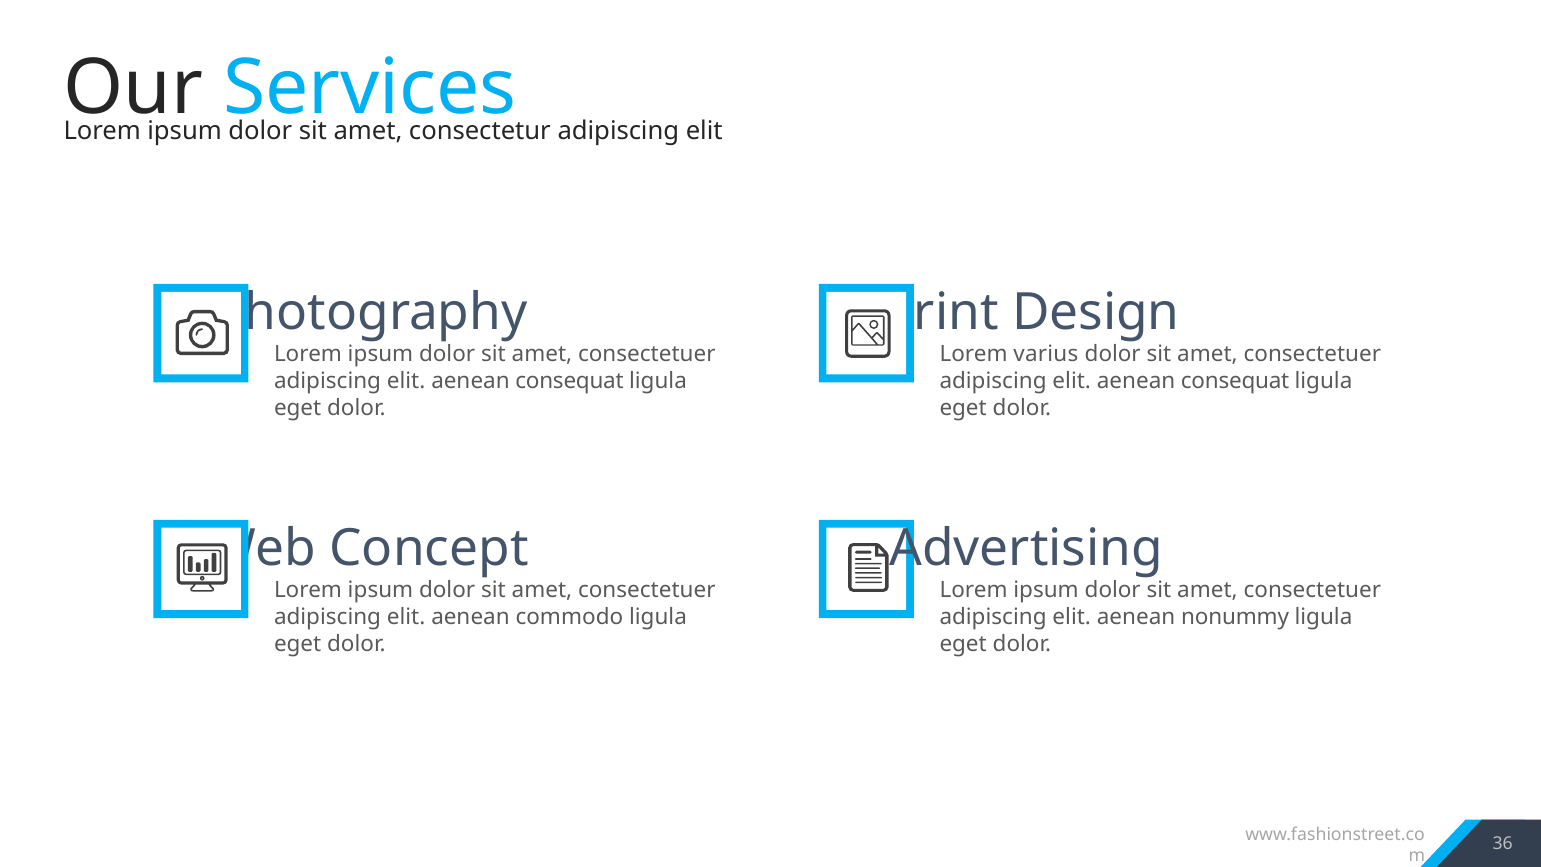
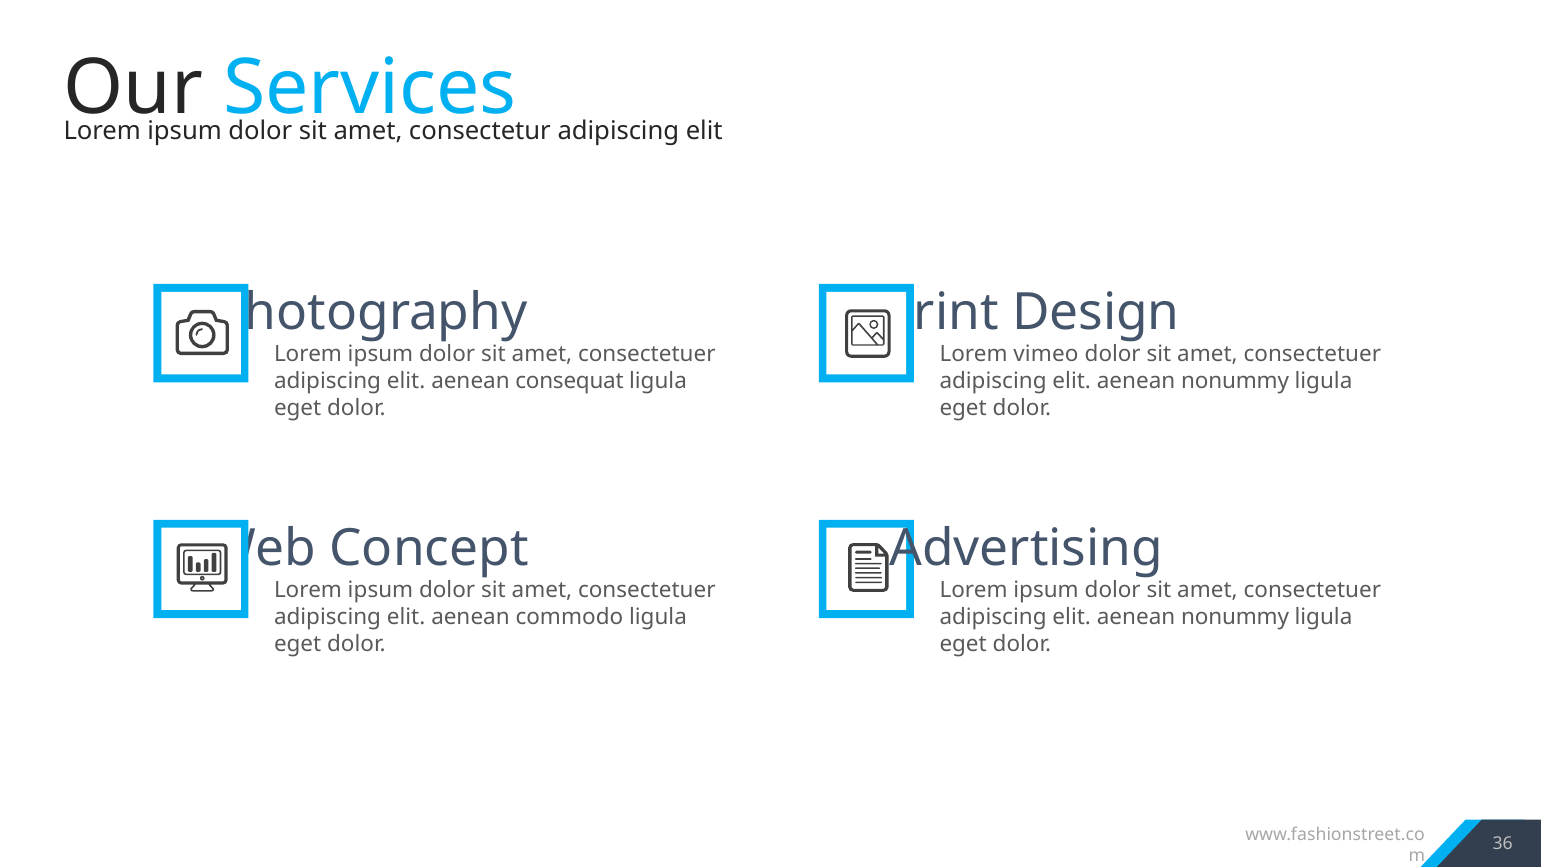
varius: varius -> vimeo (1046, 354)
consequat: consequat -> nonummy (1235, 381)
